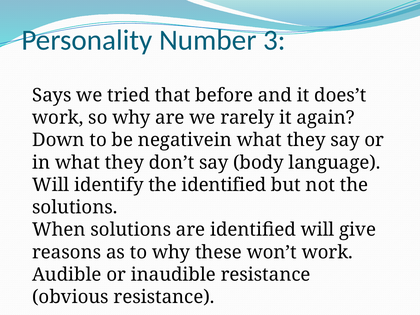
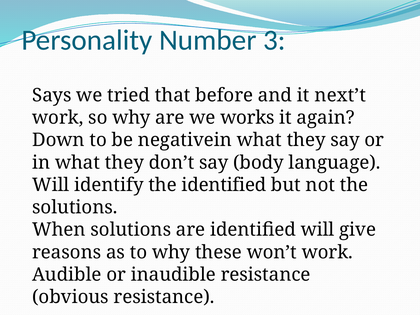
does’t: does’t -> next’t (340, 95)
rarely: rarely -> works (247, 118)
